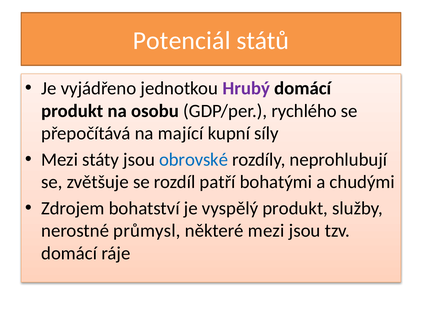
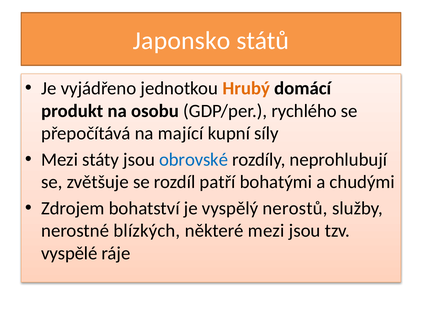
Potenciál: Potenciál -> Japonsko (182, 41)
Hrubý colour: purple -> orange (246, 89)
vyspělý produkt: produkt -> nerostů (295, 209)
průmysl: průmysl -> blízkých (147, 231)
domácí: domácí -> vyspělé (69, 254)
